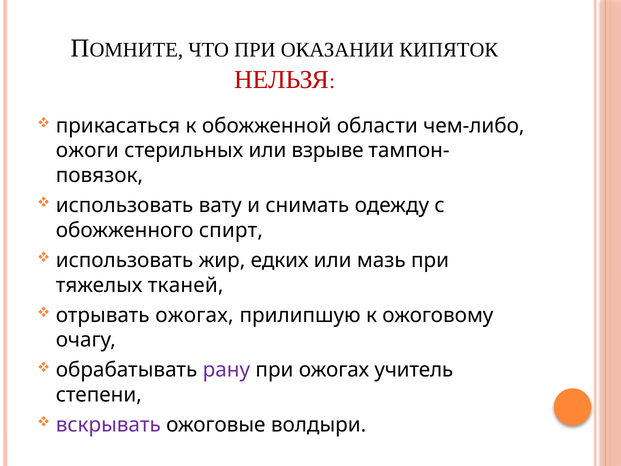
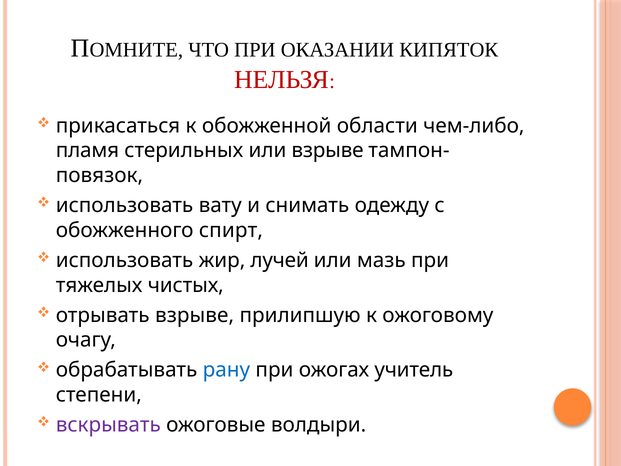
ожоги: ожоги -> пламя (87, 150)
едких: едких -> лучей (280, 260)
тканей: тканей -> чистых (186, 285)
отрывать ожогах: ожогах -> взрыве (195, 315)
рану colour: purple -> blue (226, 370)
